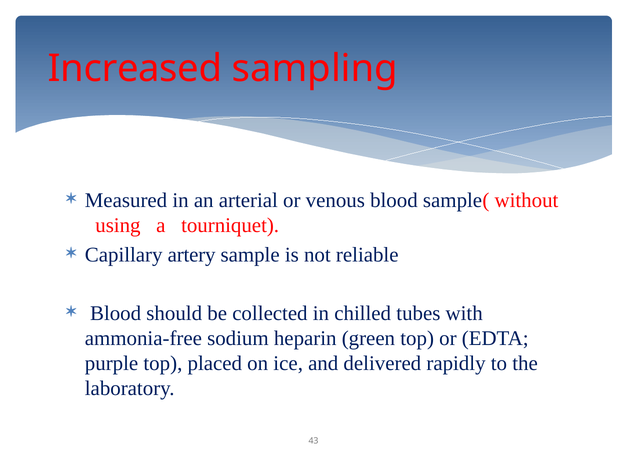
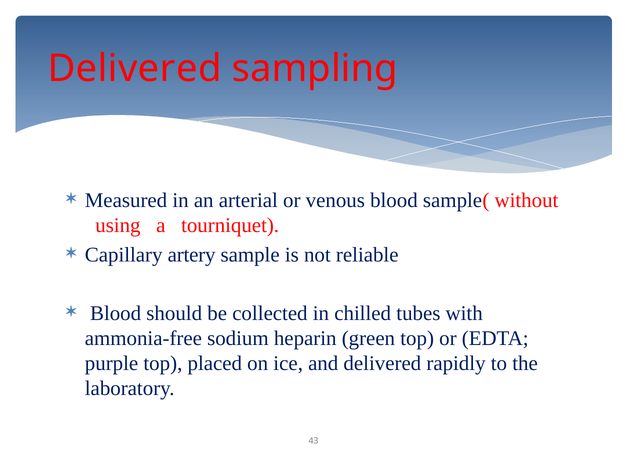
Increased: Increased -> Delivered (135, 69)
